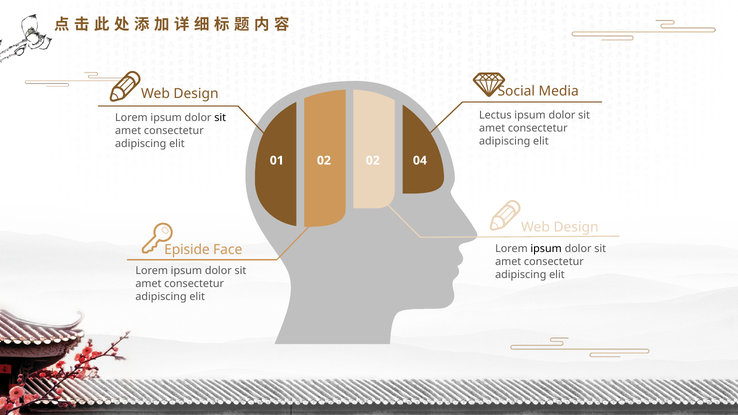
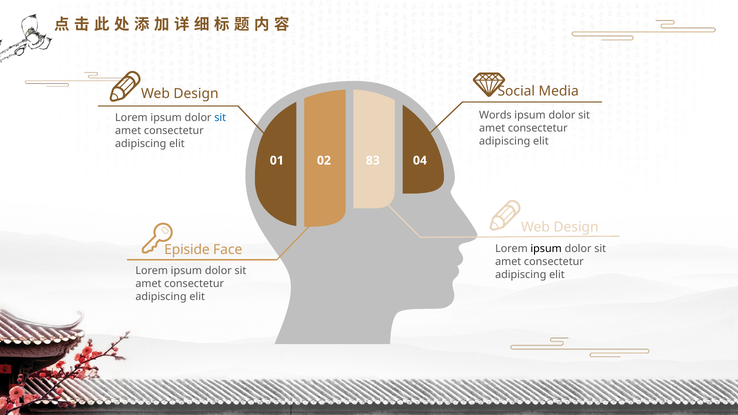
Lectus: Lectus -> Words (495, 115)
sit colour: black -> blue (220, 118)
02 02: 02 -> 83 (373, 161)
